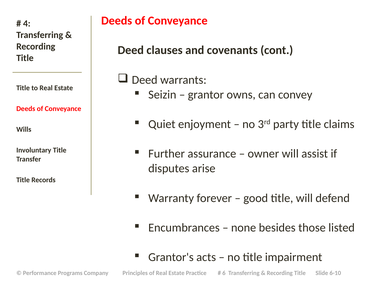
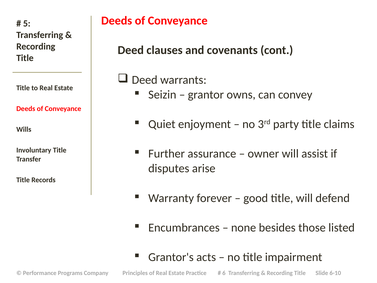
4: 4 -> 5 (27, 23)
